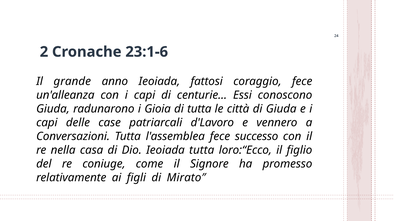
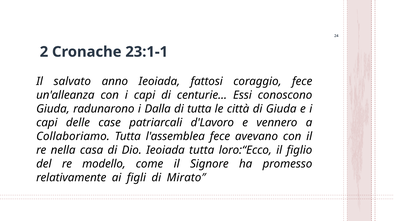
23:1-6: 23:1-6 -> 23:1-1 (147, 52)
grande: grande -> salvato (72, 82)
Gioia: Gioia -> Dalla (158, 109)
Conversazioni: Conversazioni -> Collaboriamo (73, 137)
successo: successo -> avevano (257, 137)
coniuge: coniuge -> modello (104, 164)
